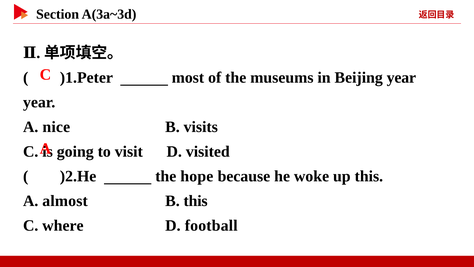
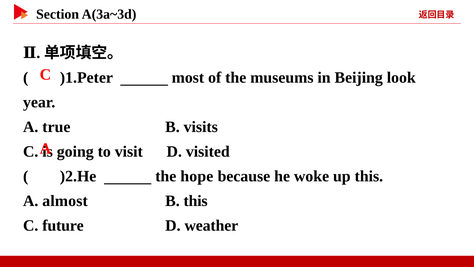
Beijing year: year -> look (401, 77)
nice: nice -> true (56, 127)
where: where -> future (63, 225)
football: football -> weather (211, 225)
